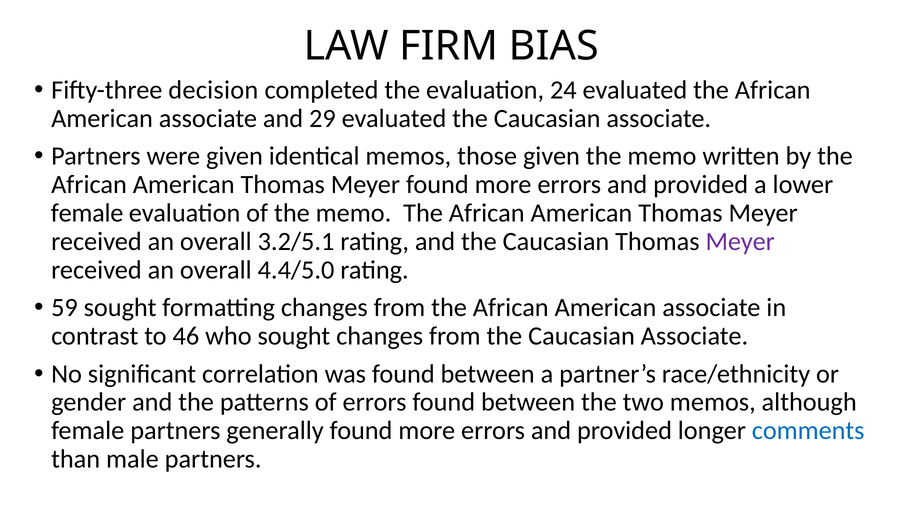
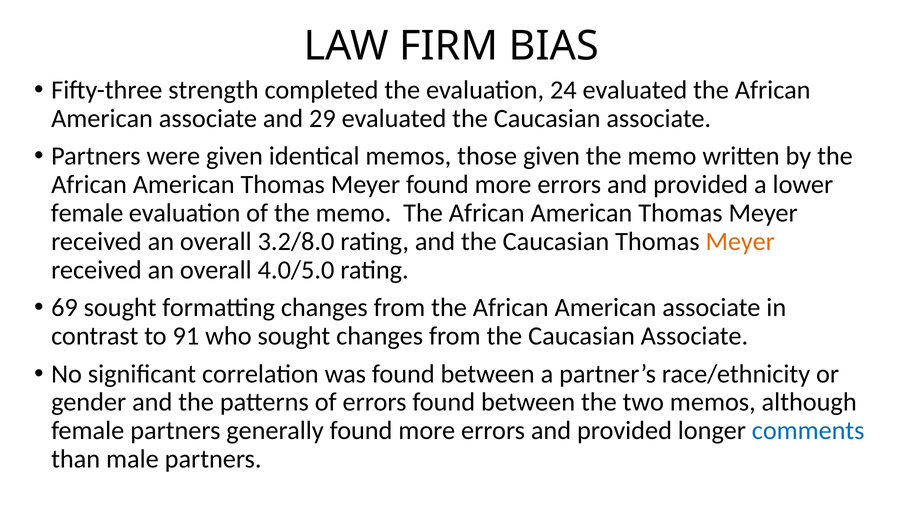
decision: decision -> strength (213, 90)
3.2/5.1: 3.2/5.1 -> 3.2/8.0 (296, 241)
Meyer colour: purple -> orange (740, 241)
4.4/5.0: 4.4/5.0 -> 4.0/5.0 (296, 270)
59: 59 -> 69 (64, 308)
46: 46 -> 91 (186, 336)
